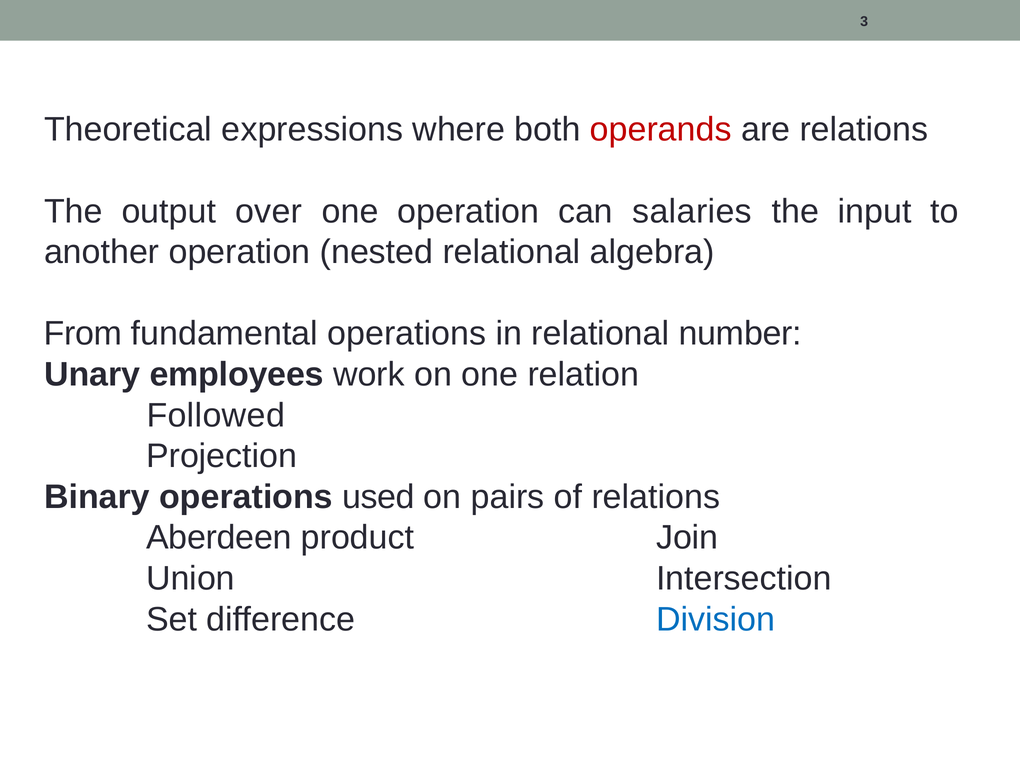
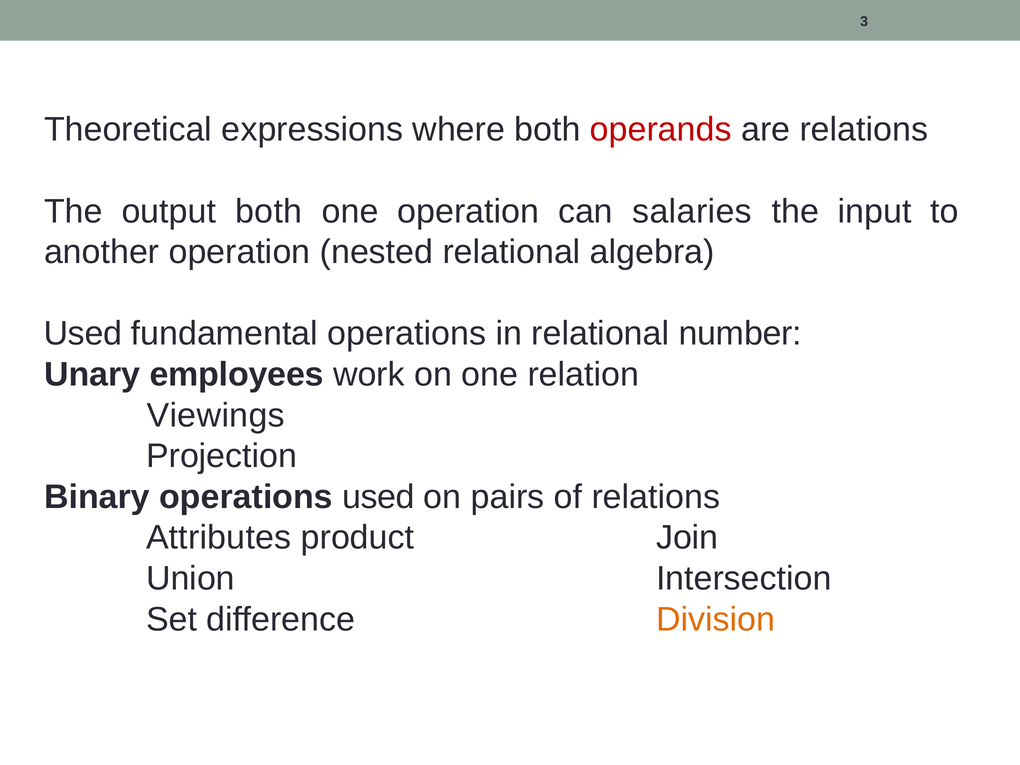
output over: over -> both (269, 211)
From: From -> Used (83, 334)
Followed: Followed -> Viewings (216, 415)
Aberdeen: Aberdeen -> Attributes (219, 538)
Division colour: blue -> orange (716, 619)
